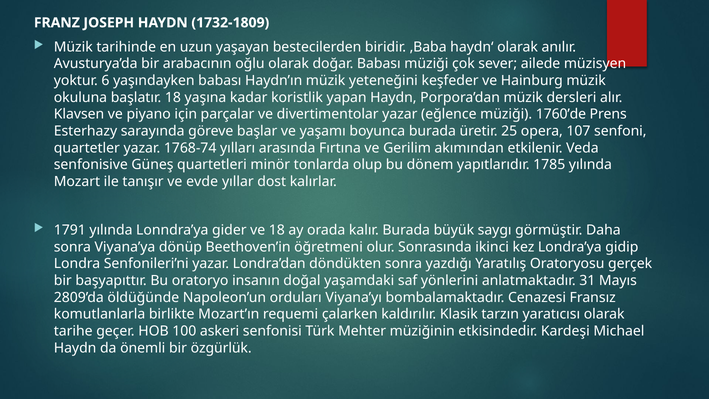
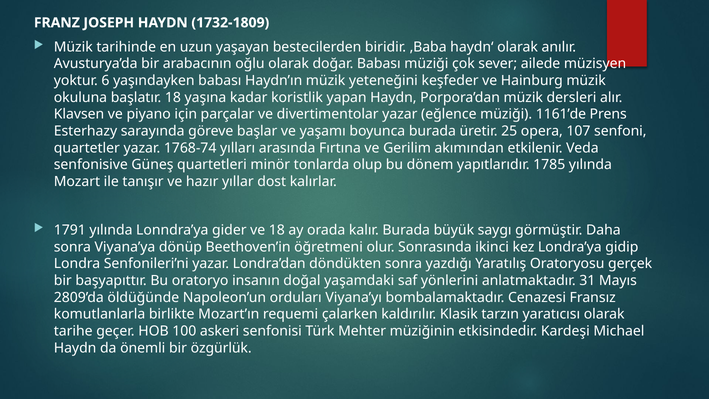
1760’de: 1760’de -> 1161’de (561, 114)
evde: evde -> hazır (202, 182)
